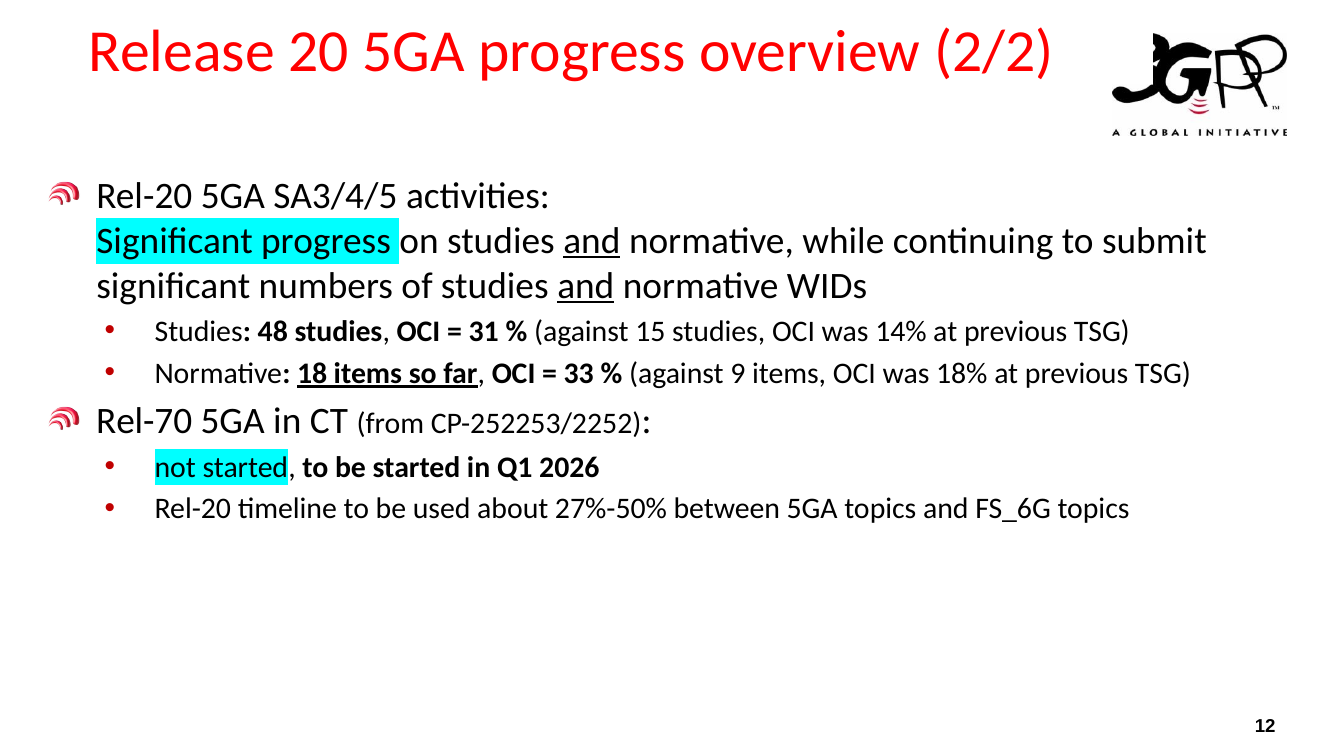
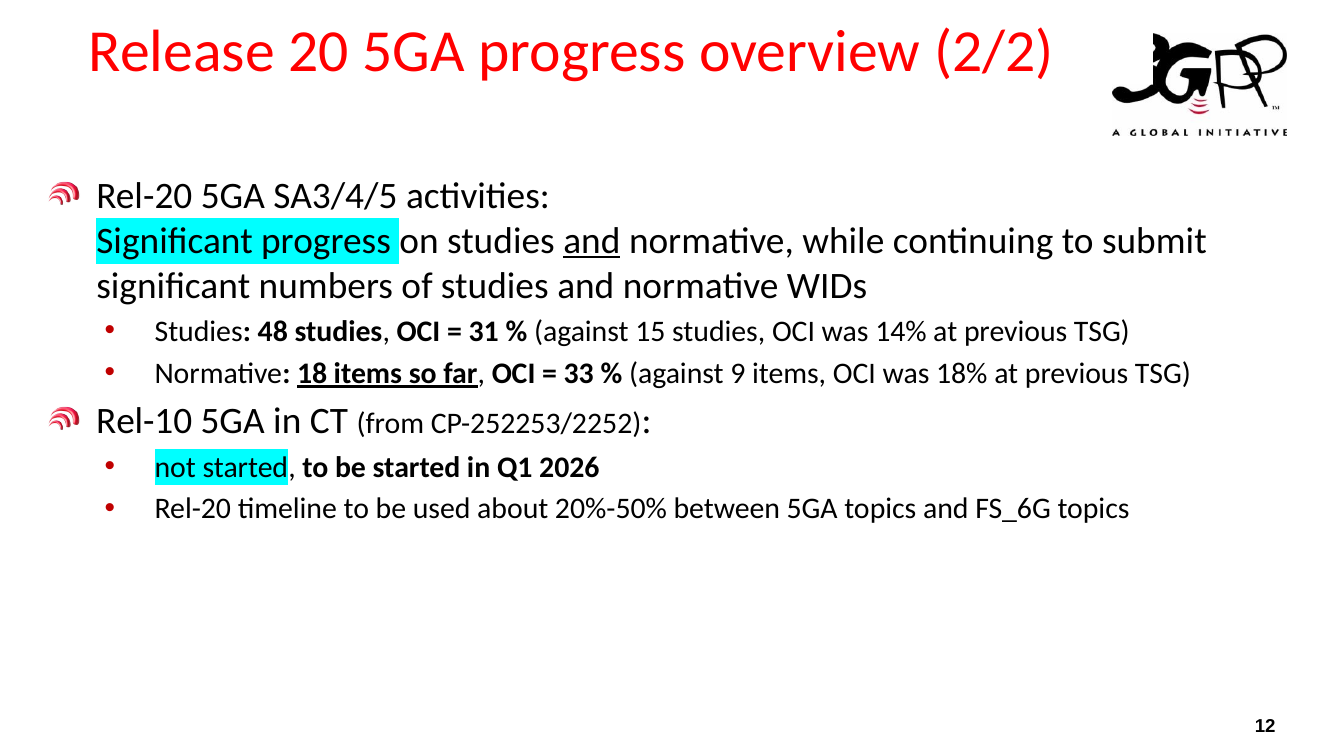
and underline: present -> none (586, 286)
Rel-70: Rel-70 -> Rel-10 (144, 422)
27%-50%: 27%-50% -> 20%-50% (611, 509)
